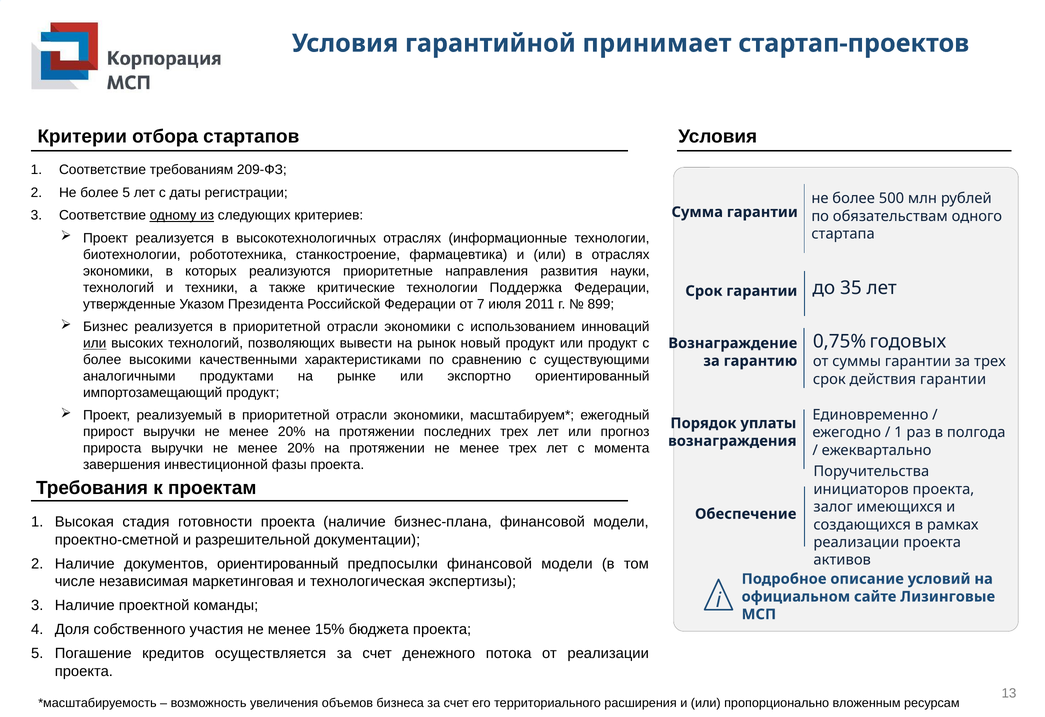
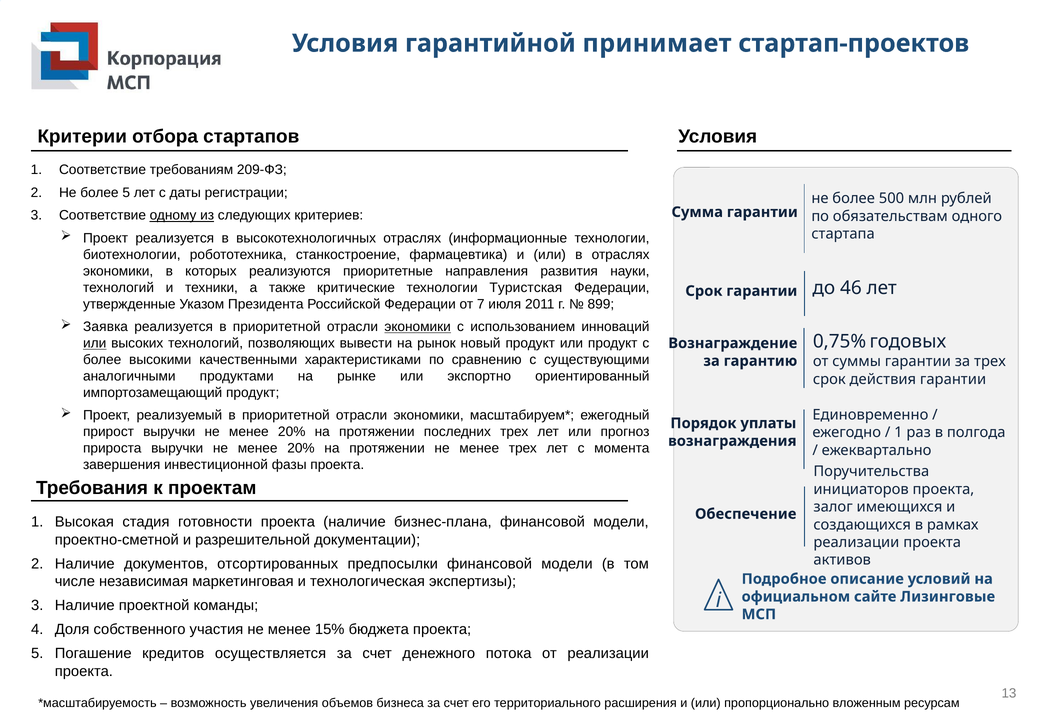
Поддержка: Поддержка -> Туристская (526, 287)
35: 35 -> 46 (851, 288)
Бизнес: Бизнес -> Заявка (105, 327)
экономики underline: none -> present (418, 327)
документов ориентированный: ориентированный -> отсортированных (278, 563)
